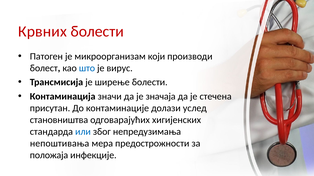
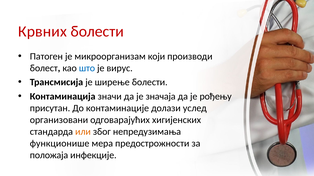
стечена: стечена -> рођењу (216, 97)
становништва: становништва -> организовани (59, 120)
или colour: blue -> orange (83, 132)
непоштивања: непоштивања -> функционише (60, 144)
